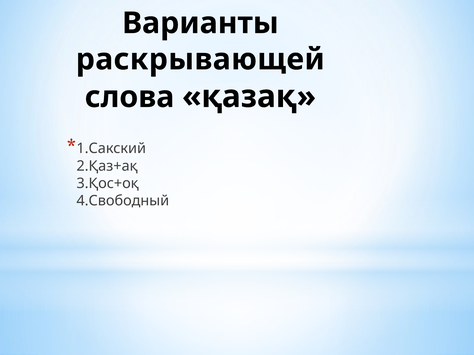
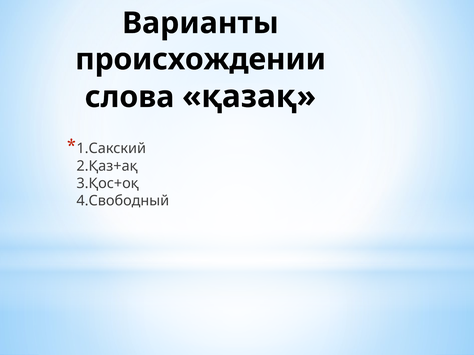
раскрывающей: раскрывающей -> происхождении (201, 60)
